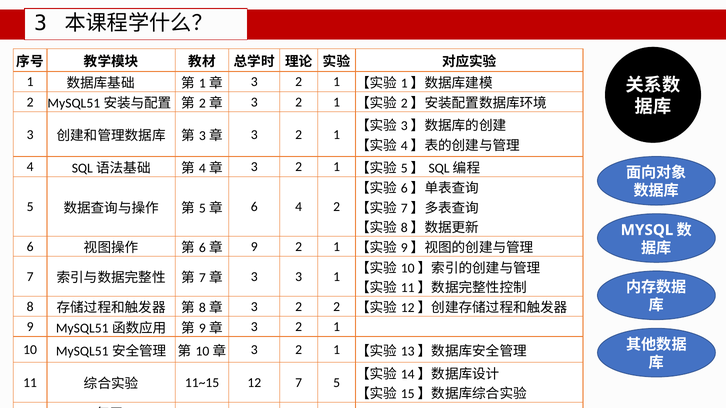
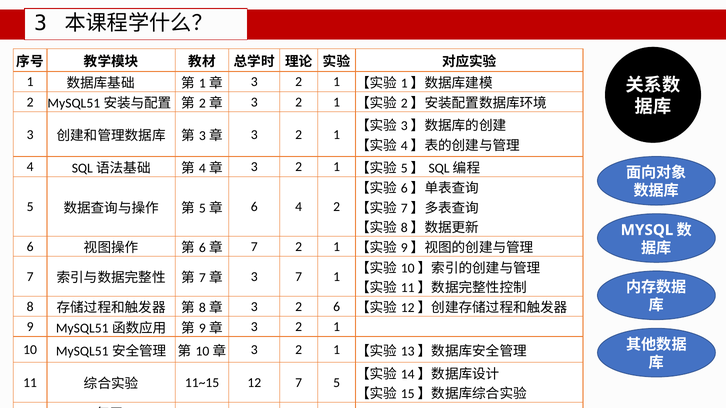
9: 9 -> 7 (254, 247)
3: 3 -> 7 (299, 277)
2 2: 2 -> 6 (337, 307)
